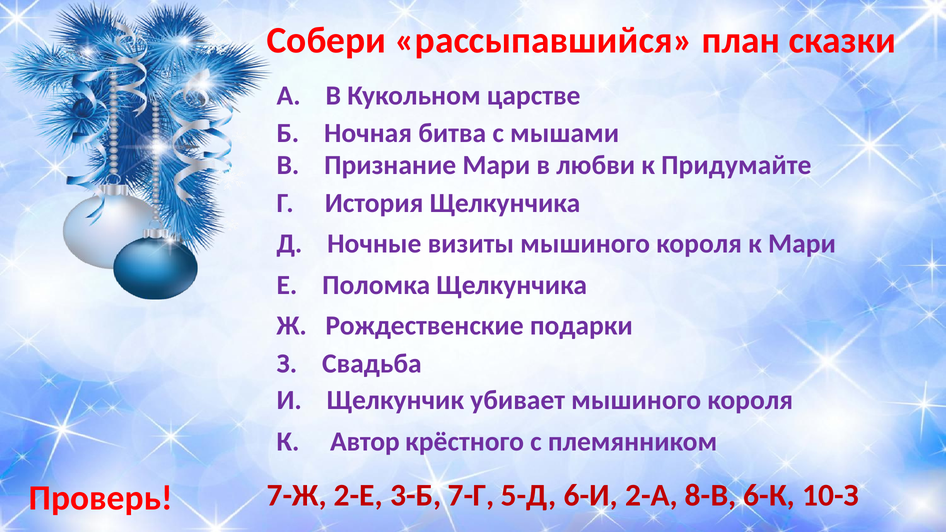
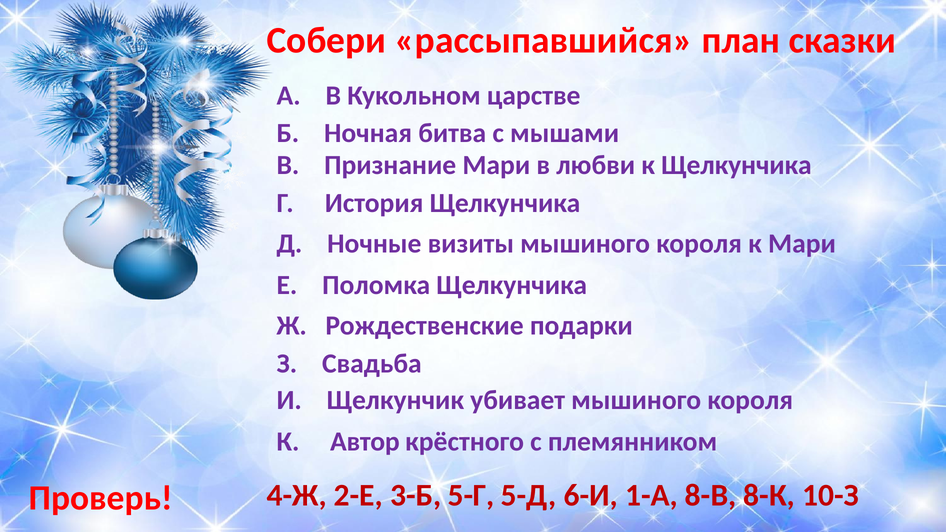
к Придумайте: Придумайте -> Щелкунчика (736, 165)
7-Ж: 7-Ж -> 4-Ж (297, 495)
7-Г: 7-Г -> 5-Г (471, 495)
2-А: 2-А -> 1-А (651, 495)
6-К: 6-К -> 8-К (769, 495)
